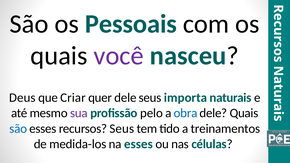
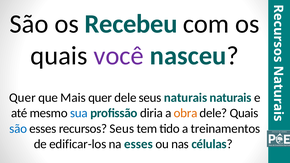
Pessoais: Pessoais -> Recebeu (131, 24)
Deus: Deus -> Quer (22, 98)
Criar: Criar -> Mais (73, 98)
seus importa: importa -> naturais (186, 98)
sua colour: purple -> blue (79, 113)
pelo: pelo -> diria (152, 113)
obra colour: blue -> orange (186, 113)
medida-los: medida-los -> edificar-los (78, 144)
